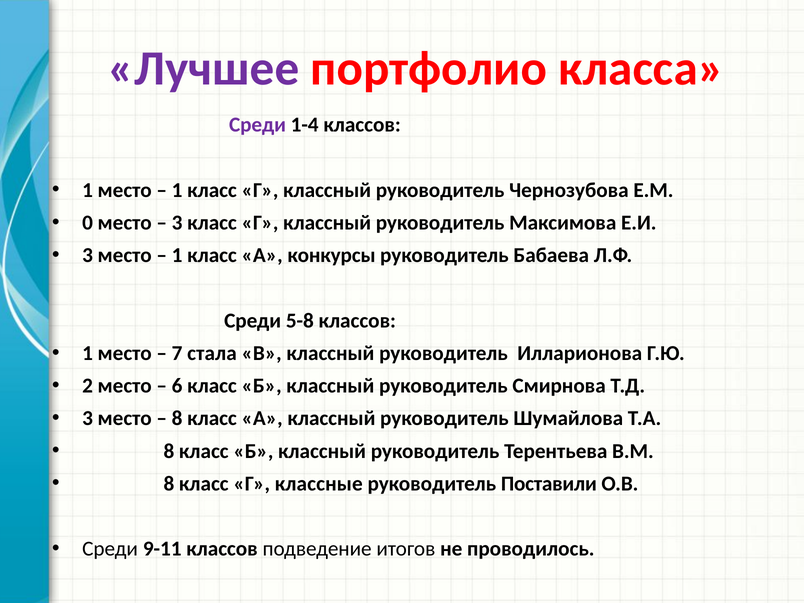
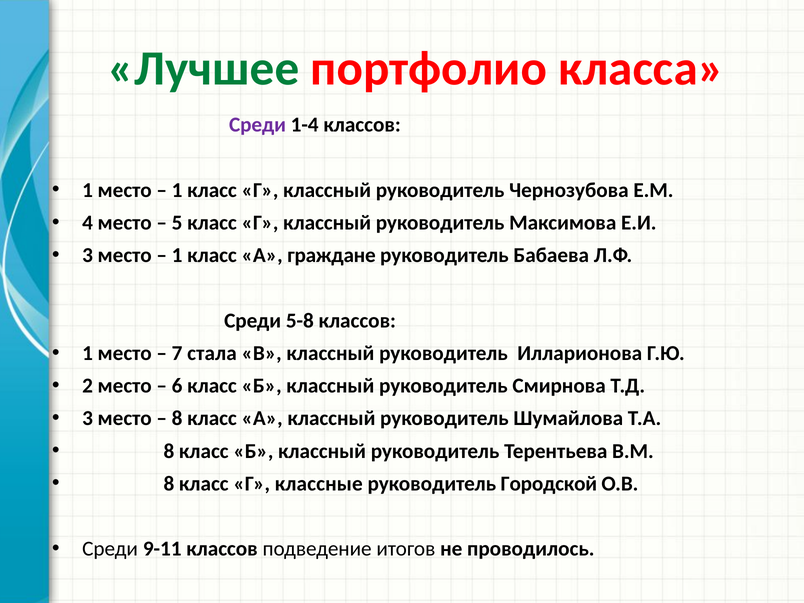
Лучшее colour: purple -> green (204, 69)
0: 0 -> 4 (88, 223)
3: 3 -> 5 (177, 223)
конкурсы: конкурсы -> граждане (332, 255)
Поставили: Поставили -> Городской (549, 484)
